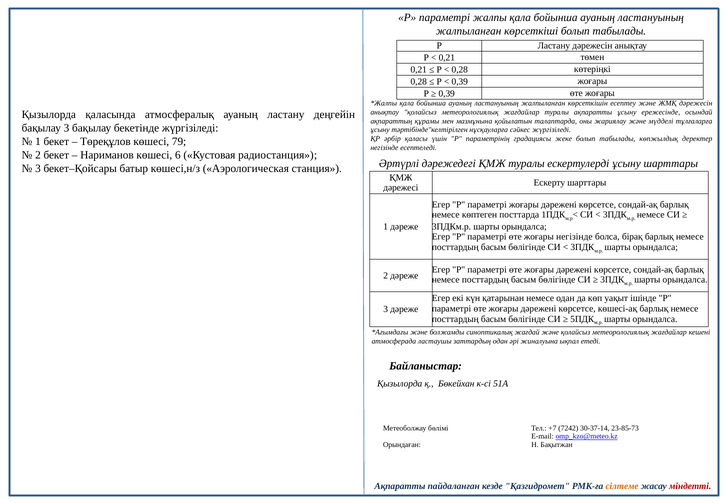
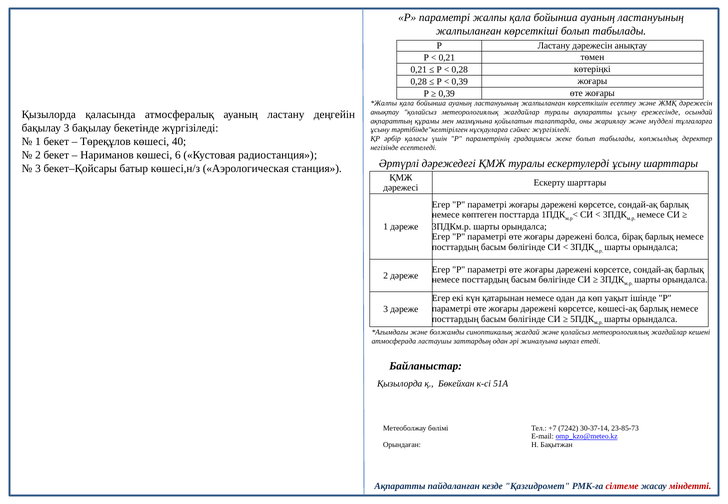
79: 79 -> 40 (179, 141)
негізінде: негізінде -> дәрежені (574, 237)
сілтеме colour: orange -> red (622, 486)
